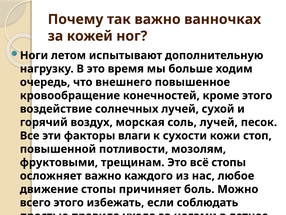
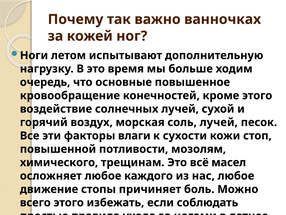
внешнего: внешнего -> основные (124, 82)
фруктовыми: фруктовыми -> химического (59, 162)
всё стопы: стопы -> масел (229, 162)
осложняет важно: важно -> любое (103, 175)
